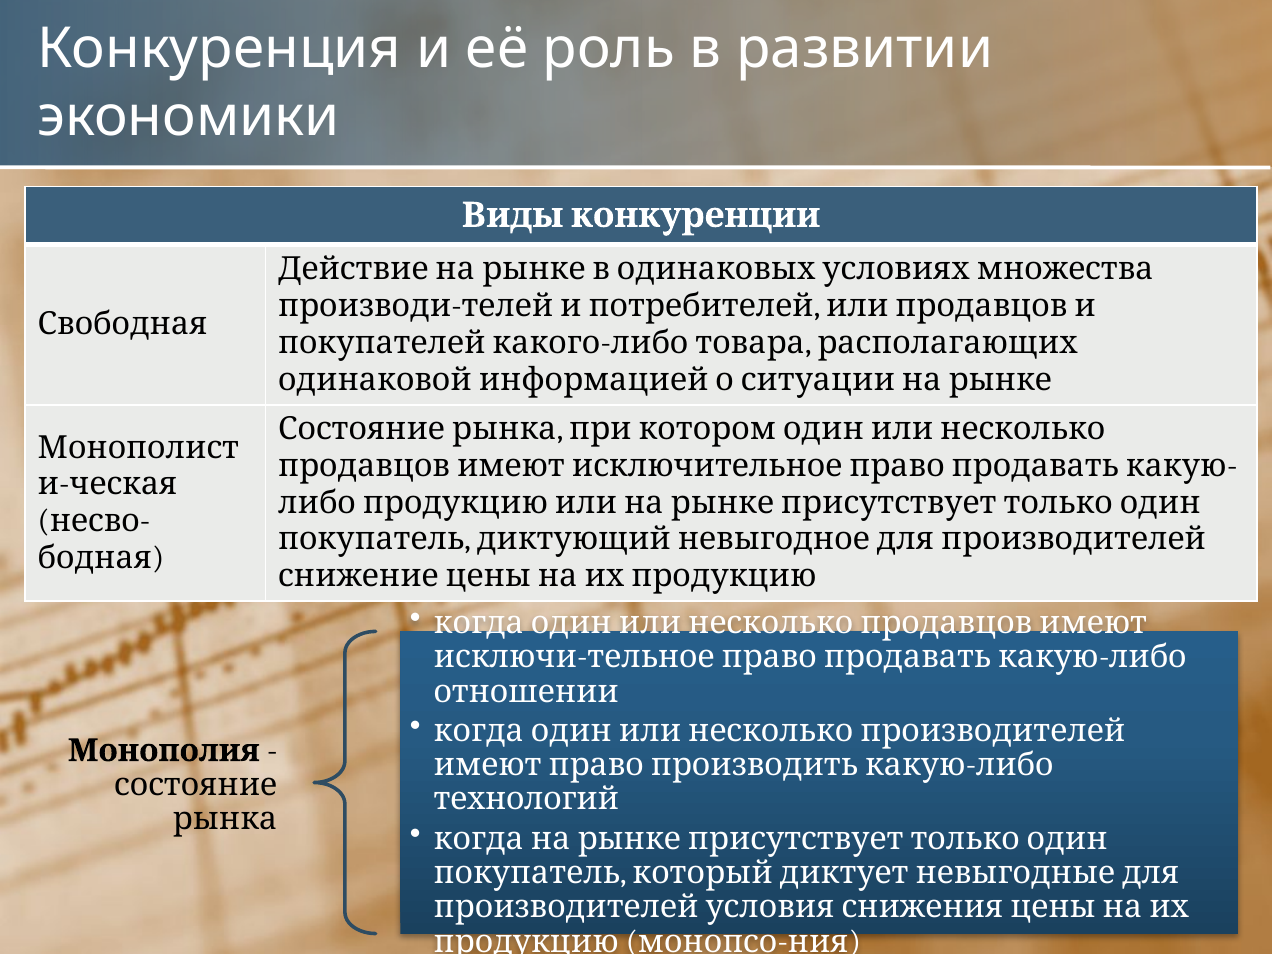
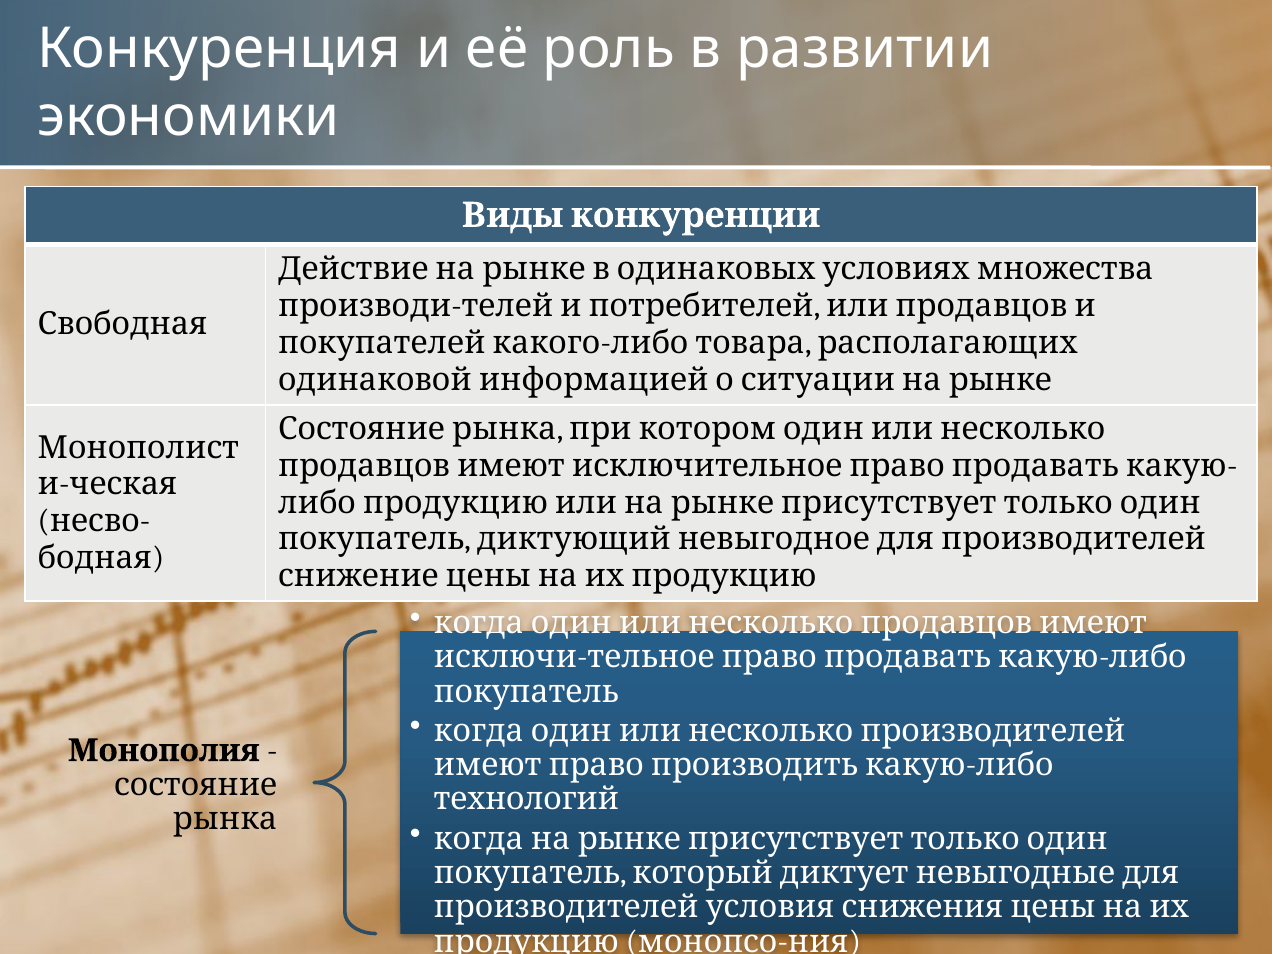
отношении: отношении -> покупатель (526, 692)
